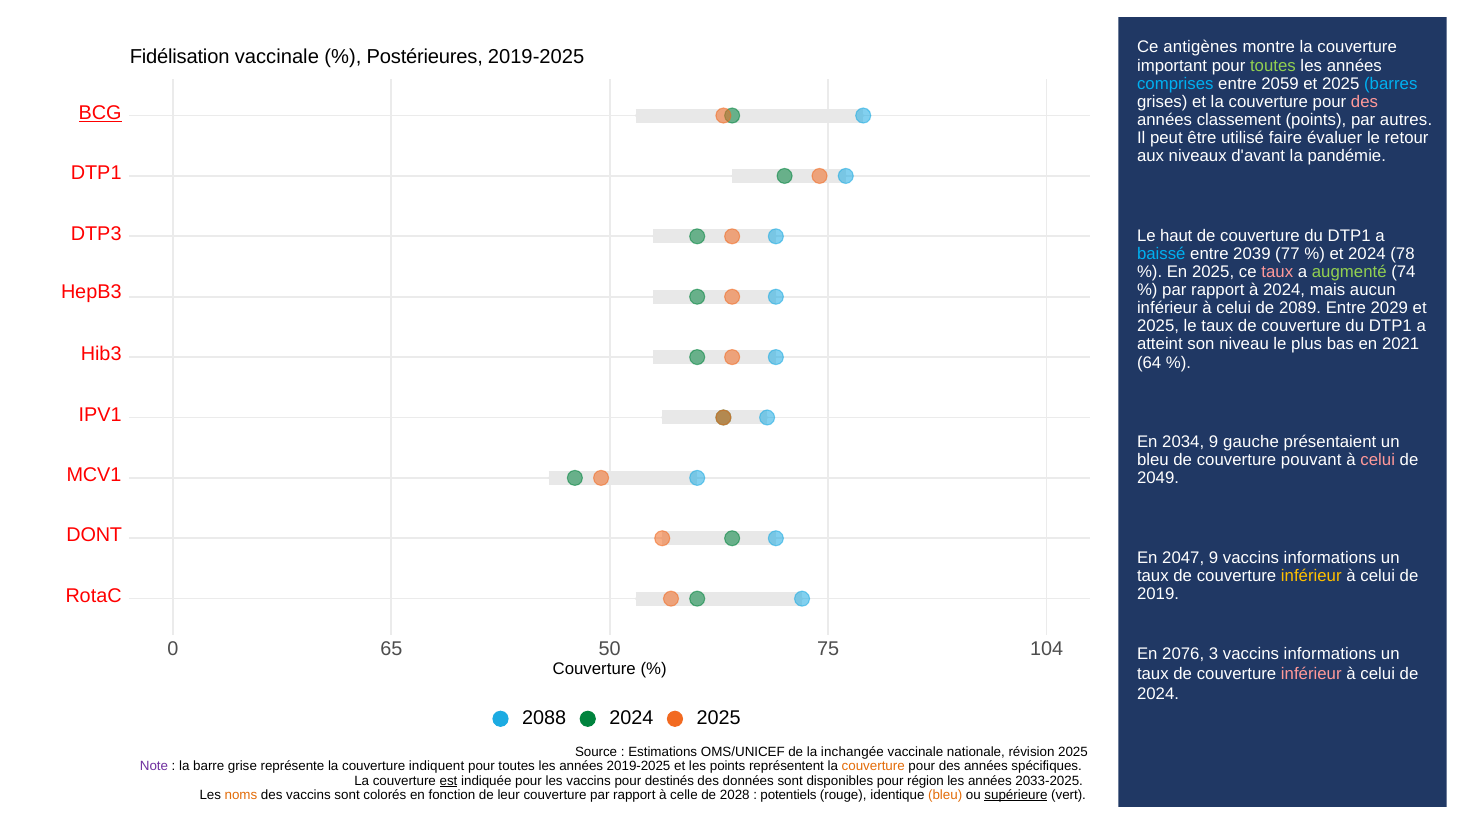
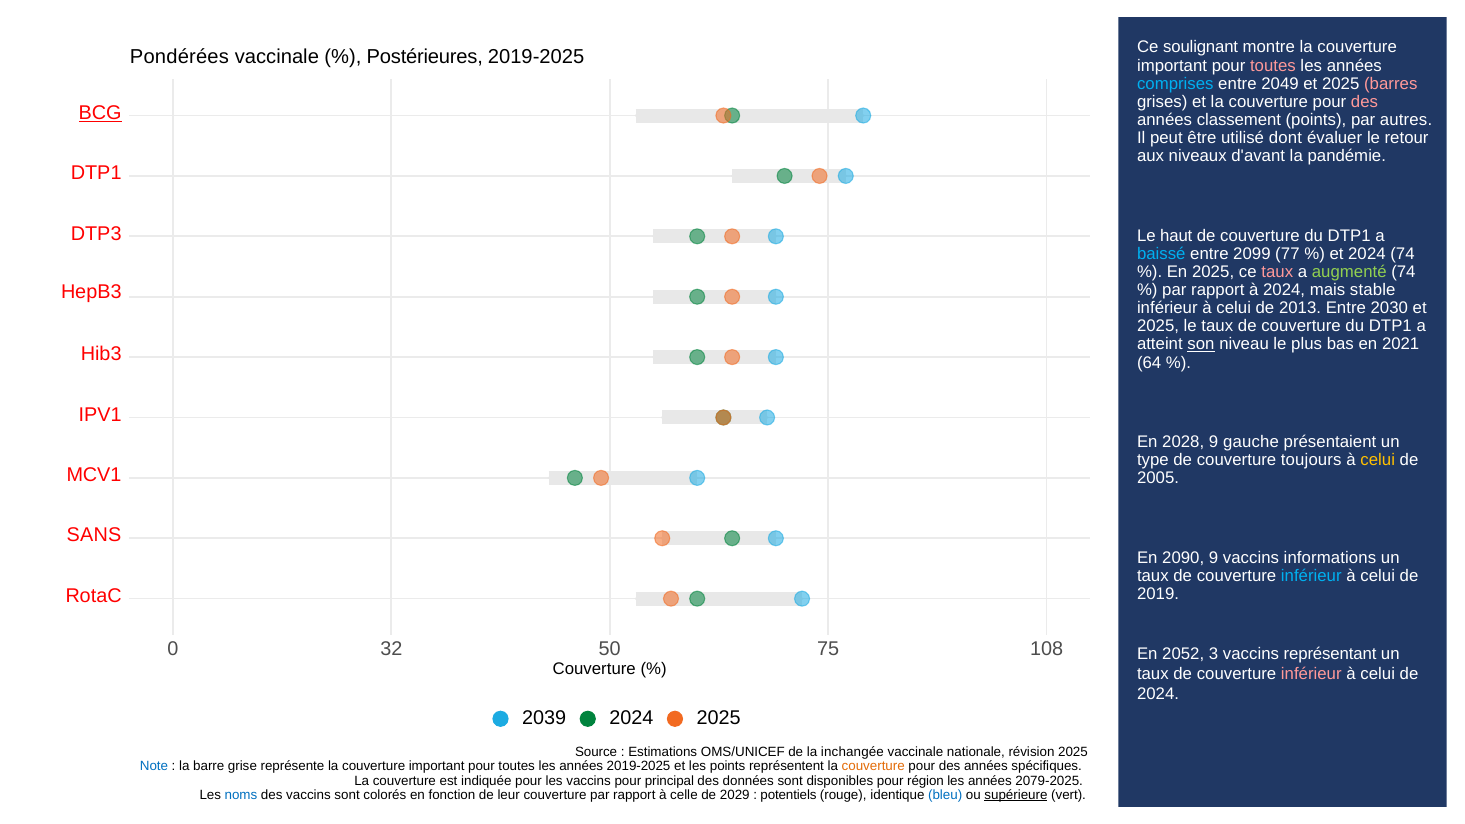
antigènes: antigènes -> soulignant (1201, 47)
Fidélisation: Fidélisation -> Pondérées (179, 57)
toutes colour: light green -> pink (1273, 65)
2059: 2059 -> 2049 (1280, 84)
barres colour: light blue -> pink (1391, 84)
faire: faire -> dont (1286, 138)
2039: 2039 -> 2099 (1252, 254)
2024 78: 78 -> 74 (1402, 254)
aucun: aucun -> stable (1373, 290)
2089: 2089 -> 2013 (1300, 308)
2029: 2029 -> 2030 (1389, 308)
son underline: none -> present (1201, 344)
2034: 2034 -> 2028 (1183, 442)
bleu: bleu -> type (1153, 460)
pouvant: pouvant -> toujours (1311, 460)
celui colour: pink -> yellow (1378, 460)
2049: 2049 -> 2005 (1158, 478)
DONT: DONT -> SANS (94, 535)
2047: 2047 -> 2090 (1183, 558)
inférieur colour: yellow -> light blue (1311, 576)
65: 65 -> 32 (391, 649)
104: 104 -> 108 (1047, 649)
2076: 2076 -> 2052 (1183, 654)
3 vaccins informations: informations -> représentant (1330, 654)
2088: 2088 -> 2039 (544, 718)
Note colour: purple -> blue (154, 766)
représente la couverture indiquent: indiquent -> important (437, 766)
est underline: present -> none (448, 781)
destinés: destinés -> principal (669, 781)
2033-2025: 2033-2025 -> 2079-2025 (1049, 781)
noms colour: orange -> blue (241, 795)
2028: 2028 -> 2029 (735, 795)
bleu colour: orange -> blue (945, 795)
